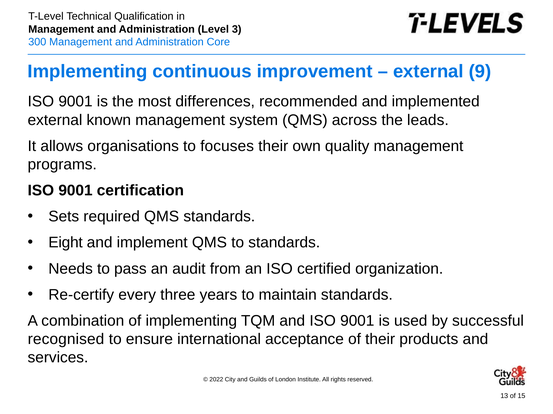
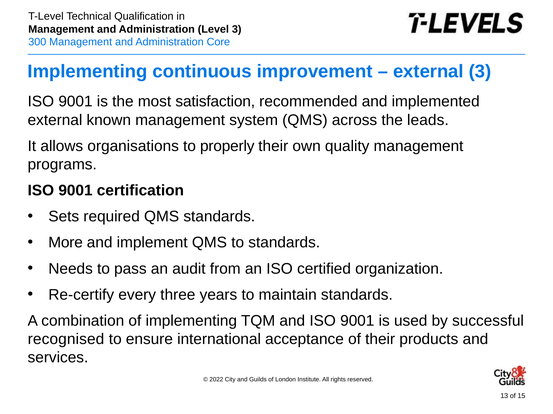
external 9: 9 -> 3 (480, 72)
differences: differences -> satisfaction (215, 102)
focuses: focuses -> properly (227, 146)
Eight: Eight -> More (66, 243)
